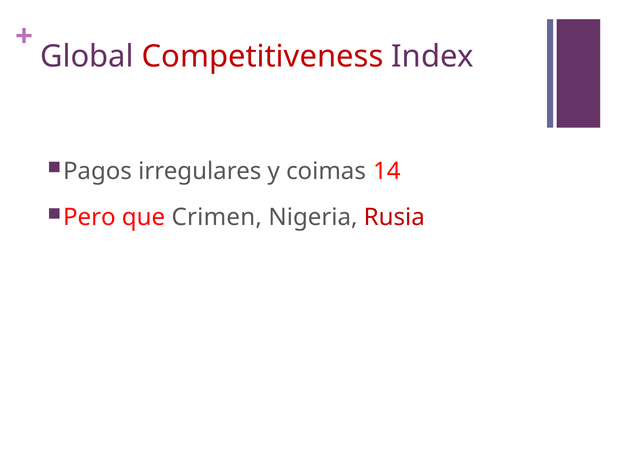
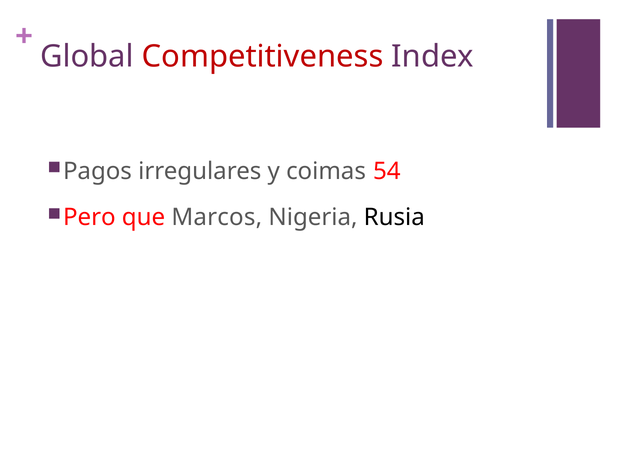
14: 14 -> 54 (387, 171)
Crimen: Crimen -> Marcos (217, 217)
Rusia colour: red -> black (394, 217)
